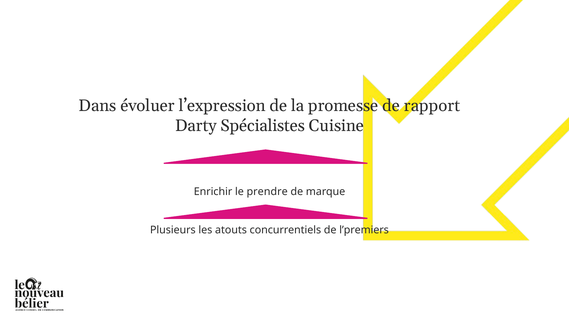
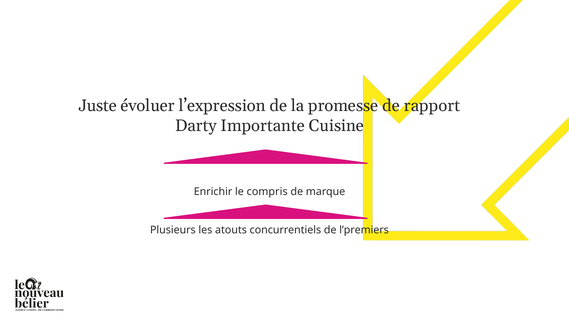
Dans: Dans -> Juste (98, 106)
Spécialistes: Spécialistes -> Importante (263, 126)
prendre: prendre -> compris (267, 192)
